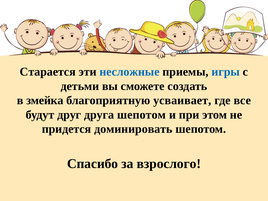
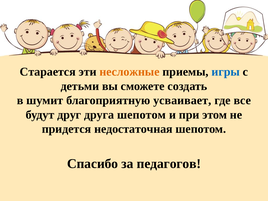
несложные colour: blue -> orange (130, 72)
змейка: змейка -> шумит (45, 100)
доминировать: доминировать -> недостаточная (133, 129)
взрослого: взрослого -> педагогов (169, 164)
